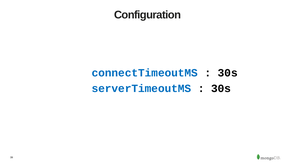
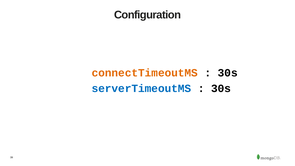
connectTimeoutMS colour: blue -> orange (145, 73)
